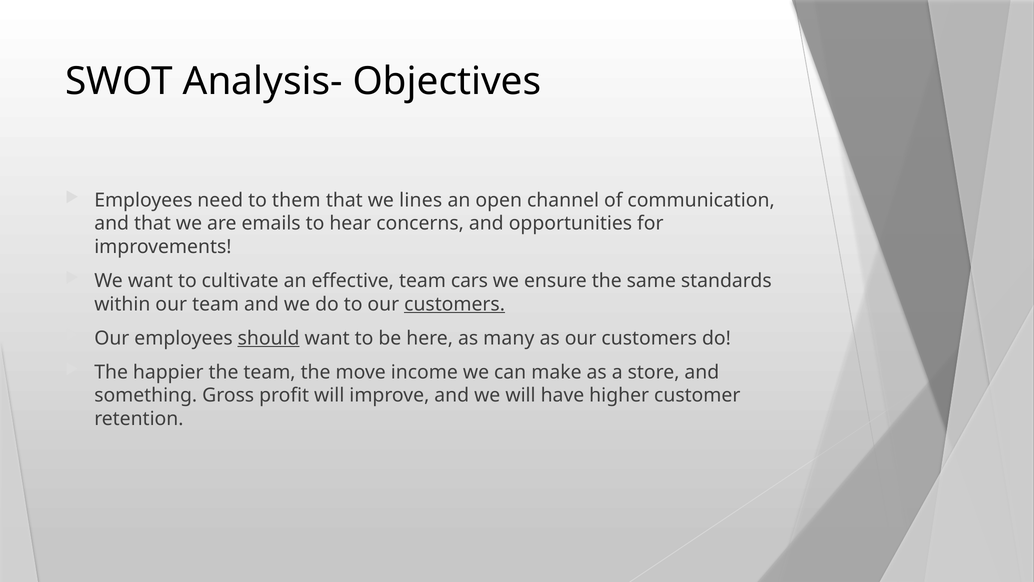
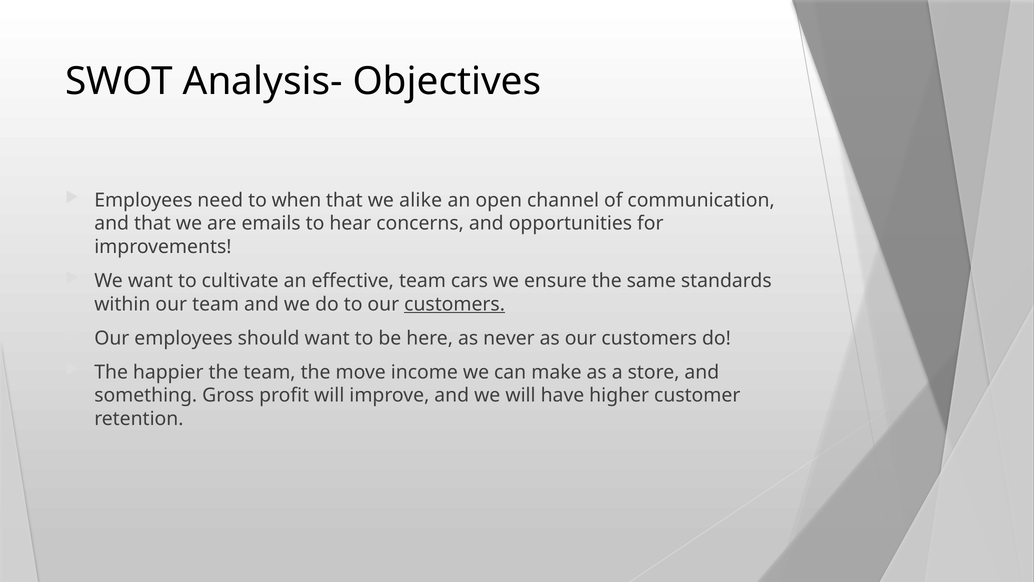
them: them -> when (296, 200)
lines: lines -> alike (421, 200)
should underline: present -> none (269, 338)
many: many -> never (509, 338)
